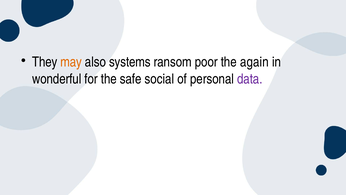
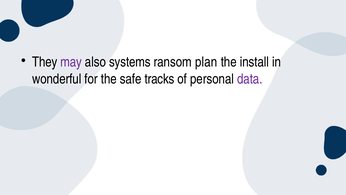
may colour: orange -> purple (71, 62)
poor: poor -> plan (206, 62)
again: again -> install (254, 62)
social: social -> tracks (159, 79)
